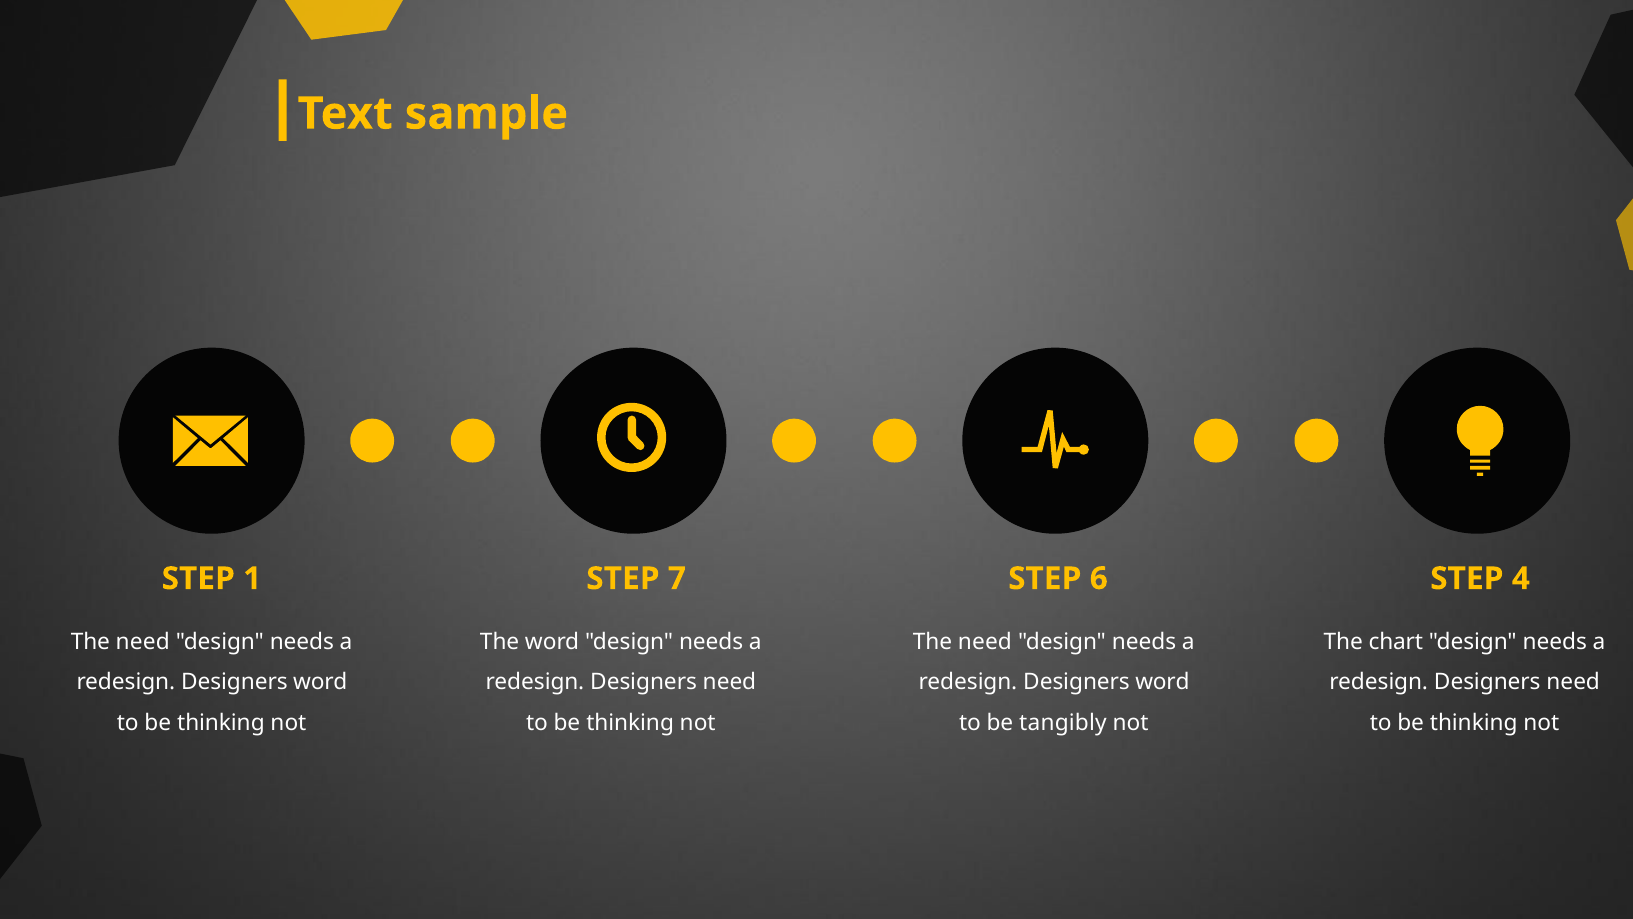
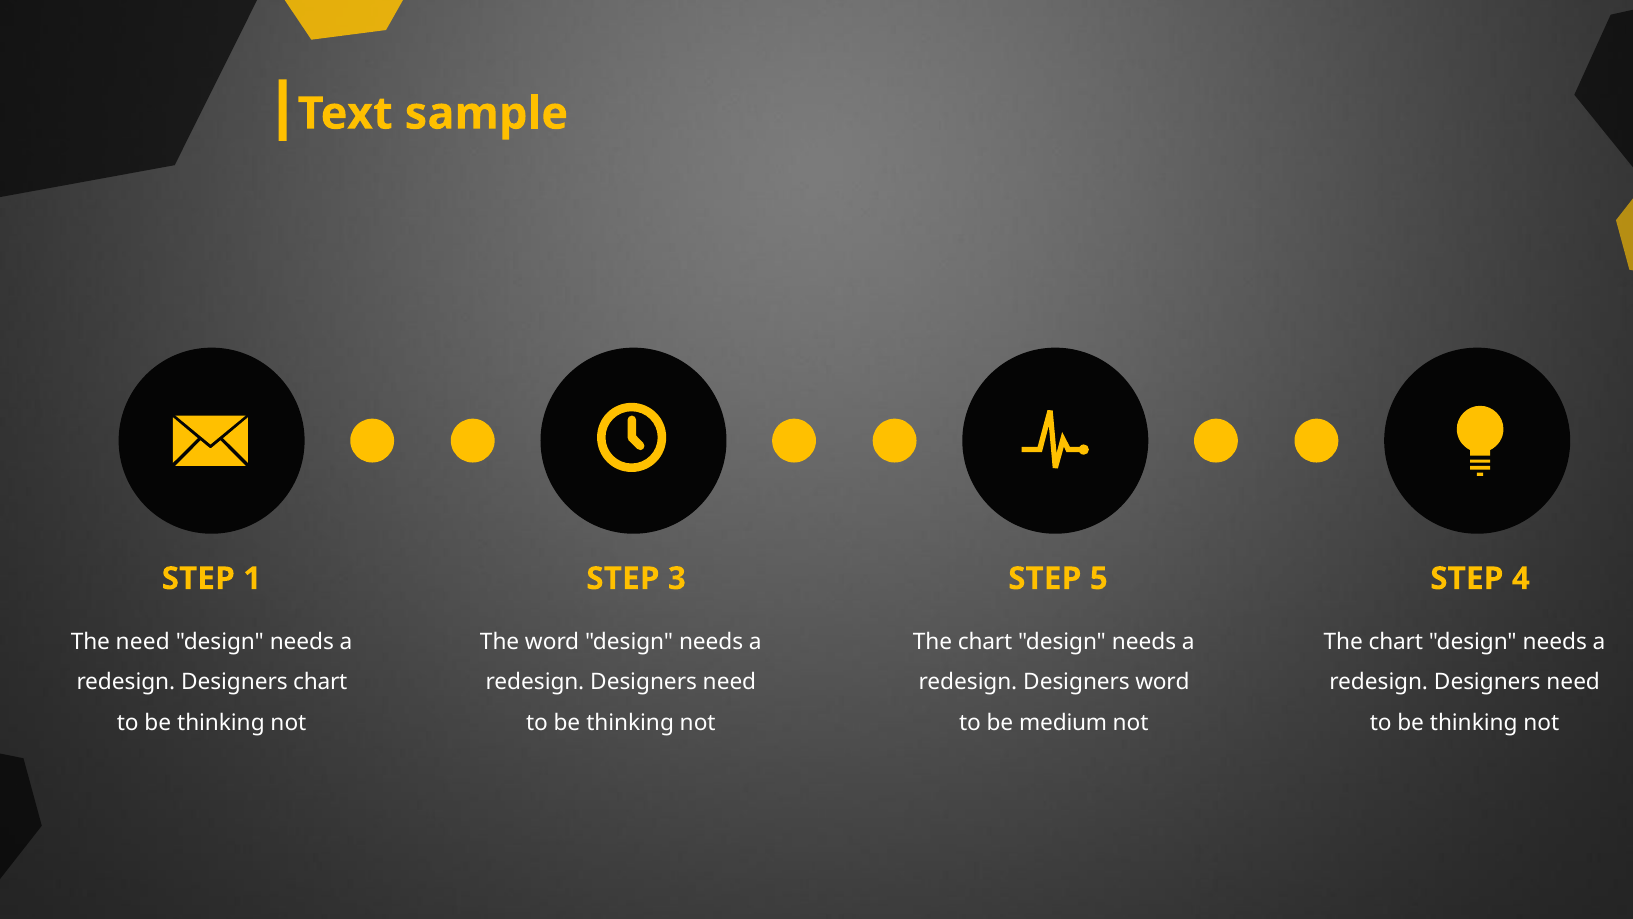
7: 7 -> 3 (677, 578)
6: 6 -> 5 (1099, 578)
need: need -> chart (985, 641)
word: word -> chart (320, 682)
tangibly: tangibly -> medium (1063, 723)
